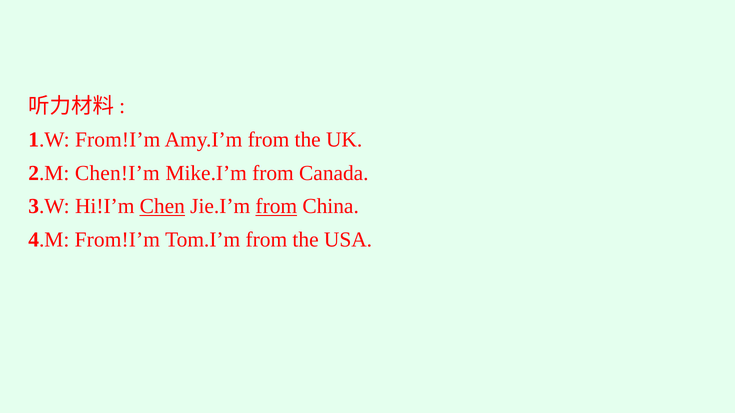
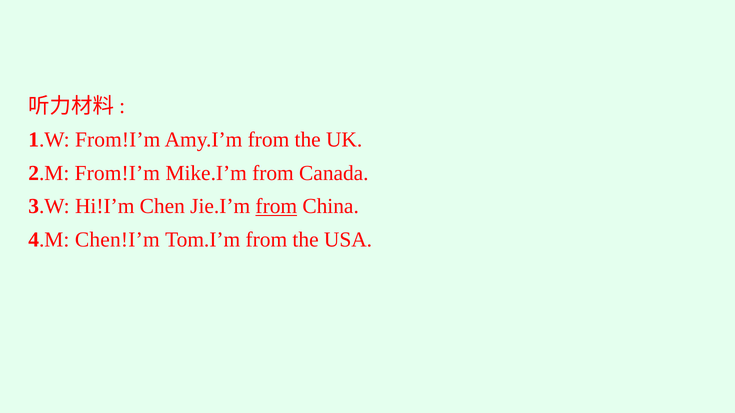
2.M Chen!I’m: Chen!I’m -> From!I’m (117, 173)
Chen underline: present -> none (162, 207)
4.M From!I’m: From!I’m -> Chen!I’m (117, 240)
